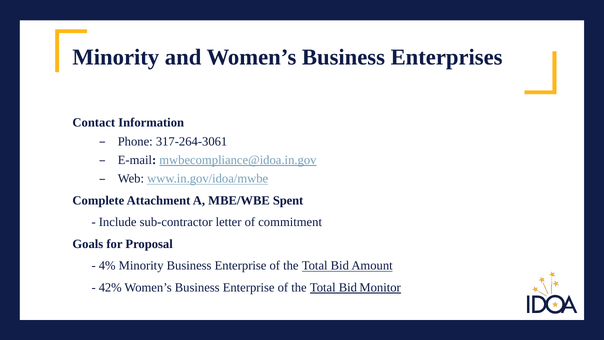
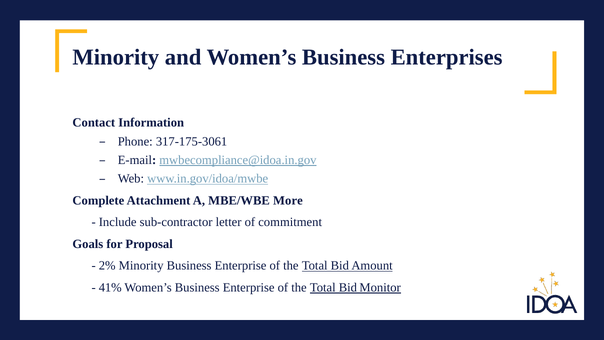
317-264-3061: 317-264-3061 -> 317-175-3061 (192, 141)
Spent: Spent -> More (288, 200)
4%: 4% -> 2% (107, 265)
42%: 42% -> 41% (110, 287)
